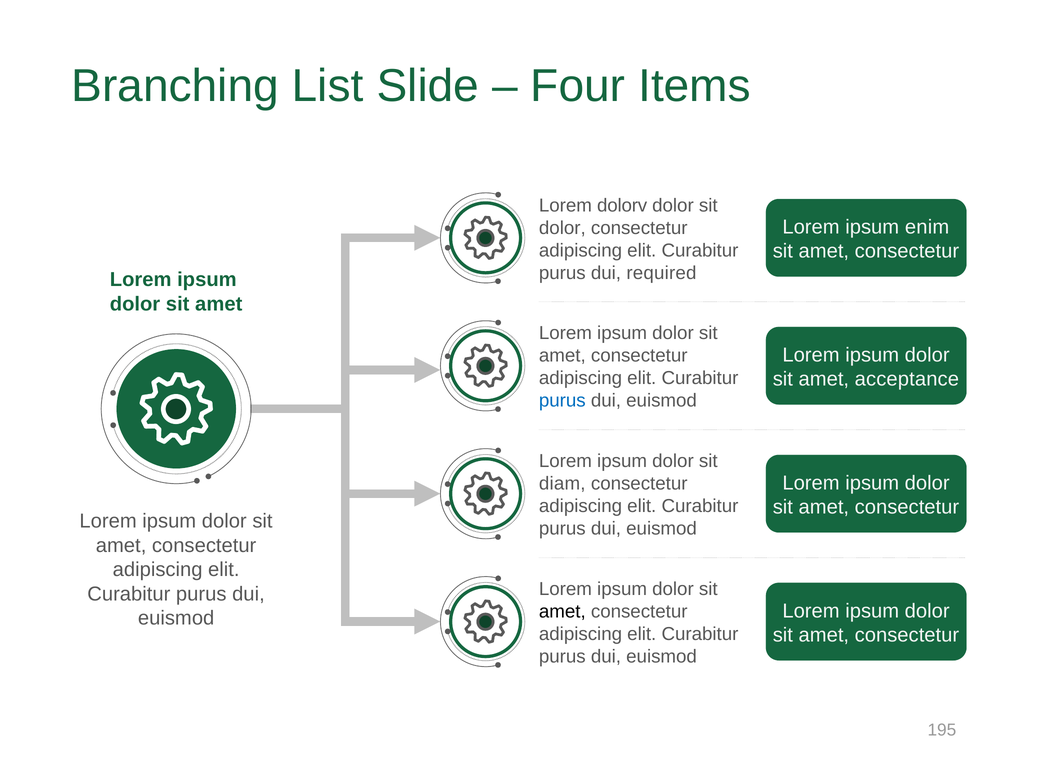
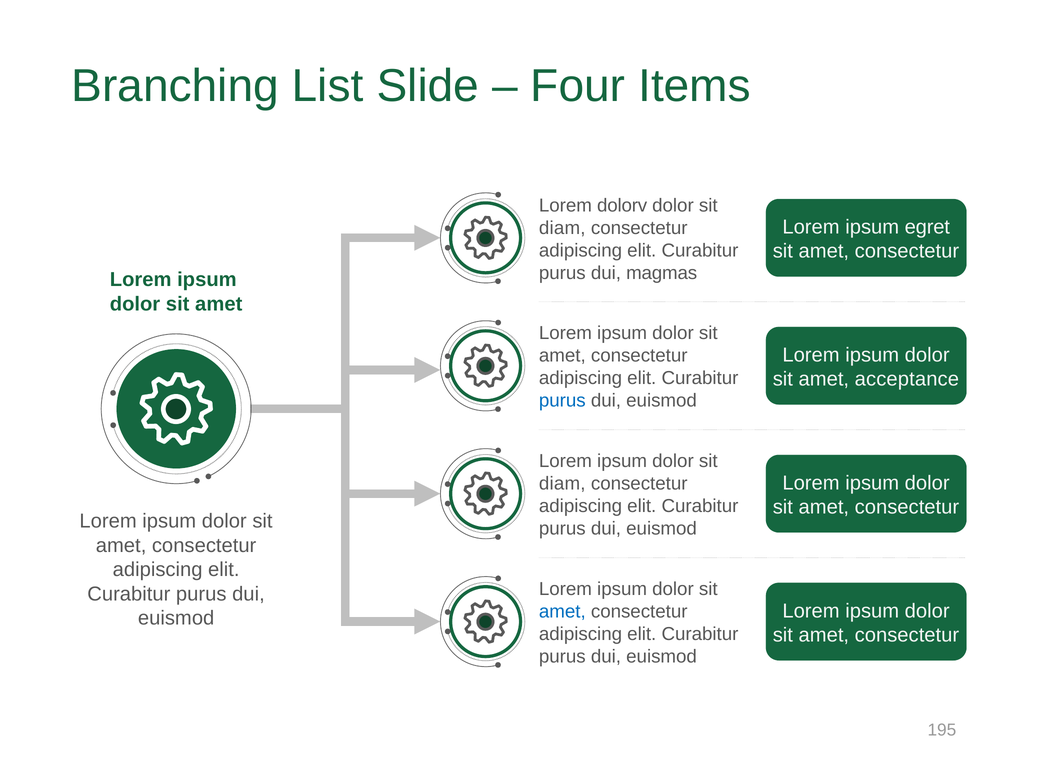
dolor: dolor -> diam (562, 228)
enim: enim -> egret (927, 227)
required: required -> magmas (662, 273)
amet colour: black -> blue (562, 612)
